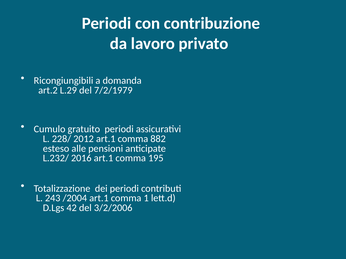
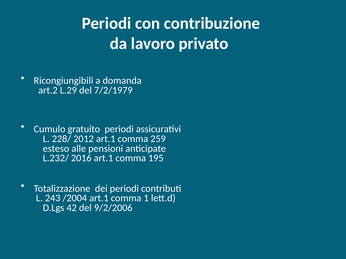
882: 882 -> 259 (158, 139)
3/2/2006: 3/2/2006 -> 9/2/2006 (113, 208)
